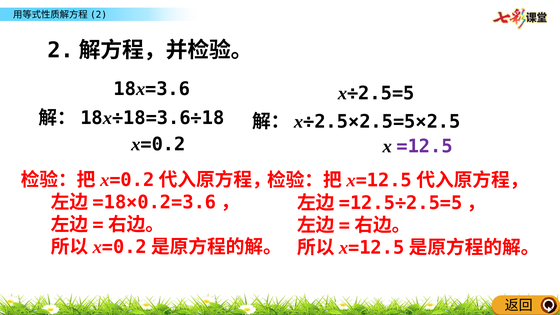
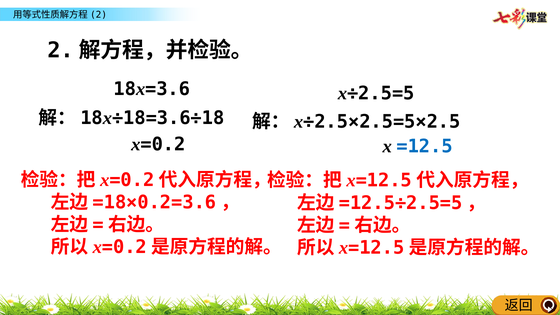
=12.5 colour: purple -> blue (425, 146)
